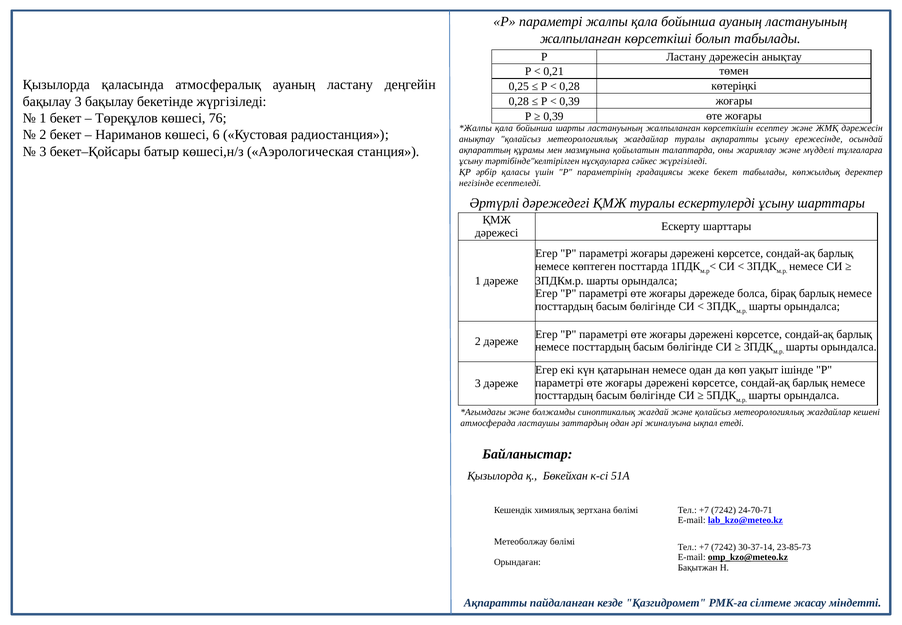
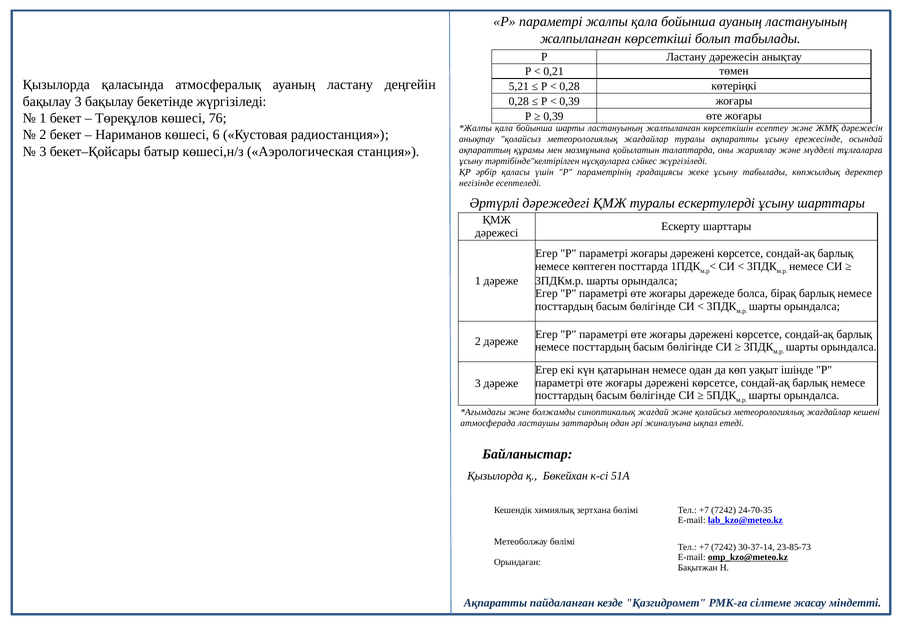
0,25: 0,25 -> 5,21 (519, 86)
жеке бекет: бекет -> ұсыну (726, 172)
24-70-71: 24-70-71 -> 24-70-35 (755, 510)
